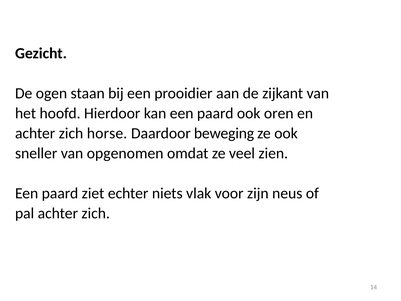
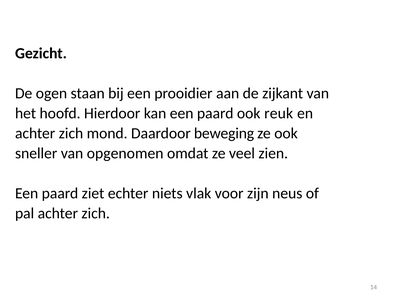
oren: oren -> reuk (279, 113)
horse: horse -> mond (107, 133)
